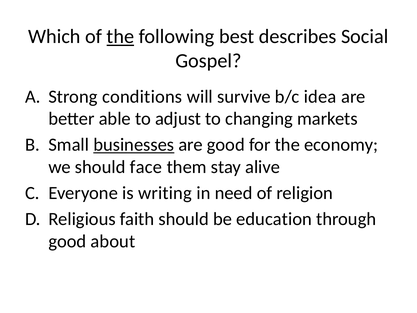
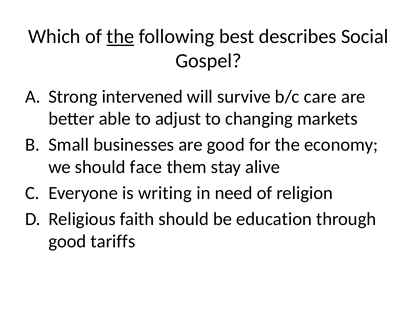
conditions: conditions -> intervened (142, 97)
idea: idea -> care (320, 97)
businesses underline: present -> none (134, 145)
about: about -> tariffs (113, 241)
